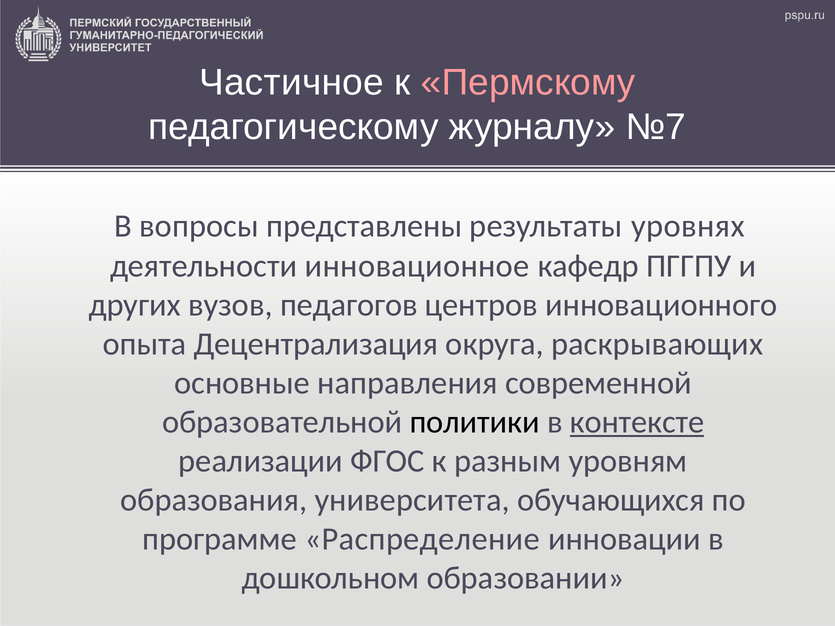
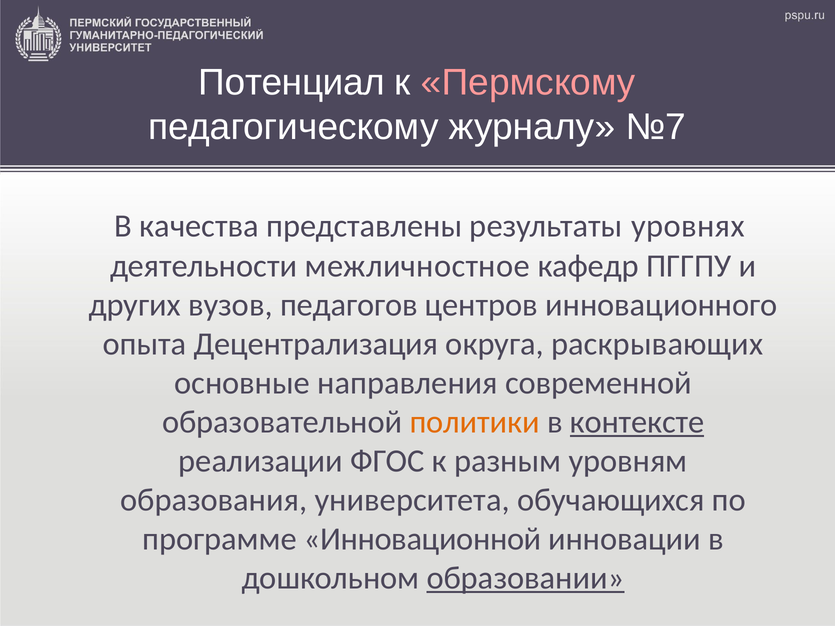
Частичное: Частичное -> Потенциал (292, 83)
вопросы: вопросы -> качества (199, 226)
инновационное: инновационное -> межличностное (417, 266)
политики colour: black -> orange (475, 422)
Распределение: Распределение -> Инновационной (423, 539)
образовании underline: none -> present (525, 578)
